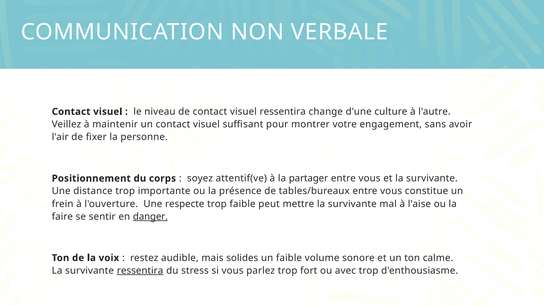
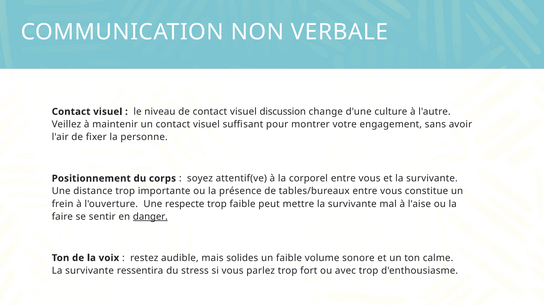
visuel ressentira: ressentira -> discussion (283, 112)
partager: partager -> corporel (308, 178)
ressentira underline: present -> none (140, 271)
